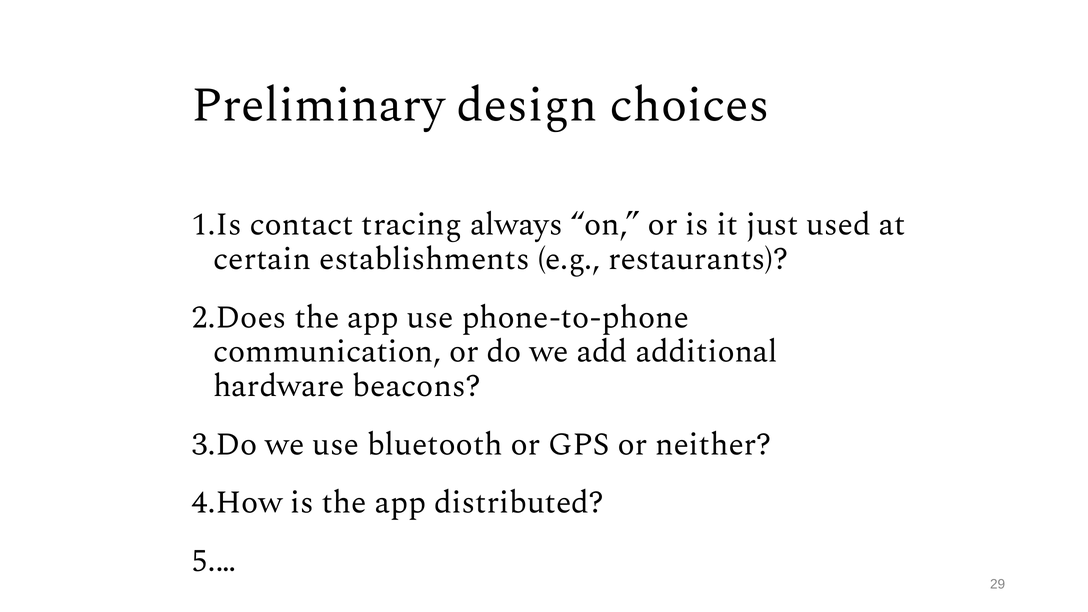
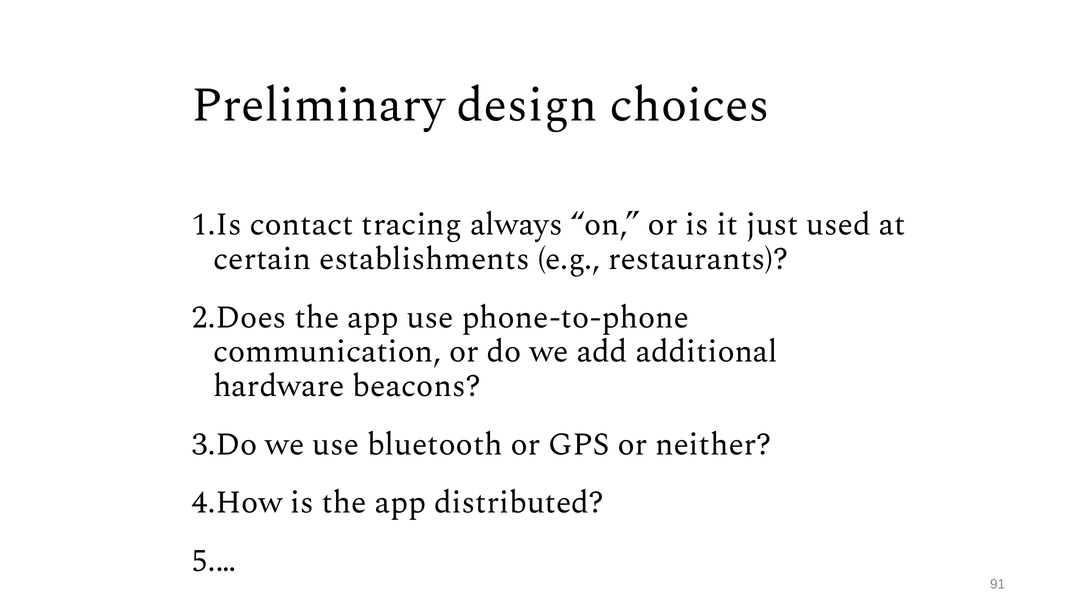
29: 29 -> 91 (998, 584)
